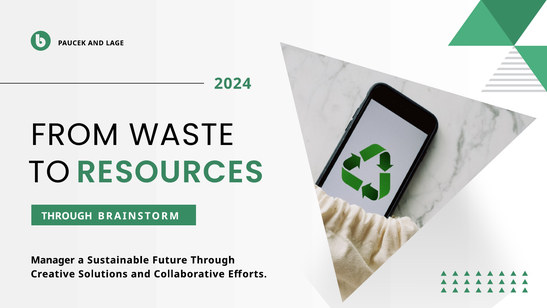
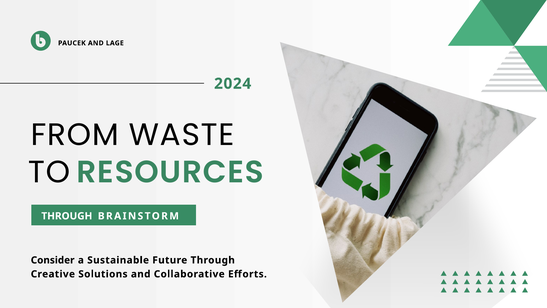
Manager: Manager -> Consider (53, 260)
